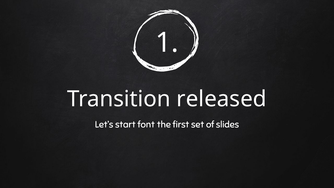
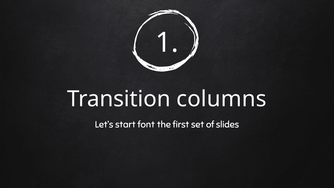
released: released -> columns (221, 99)
